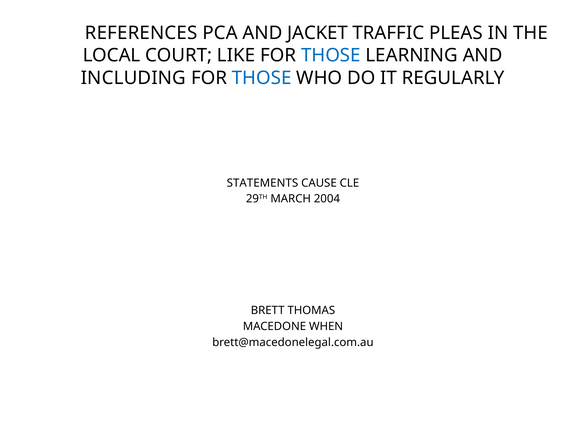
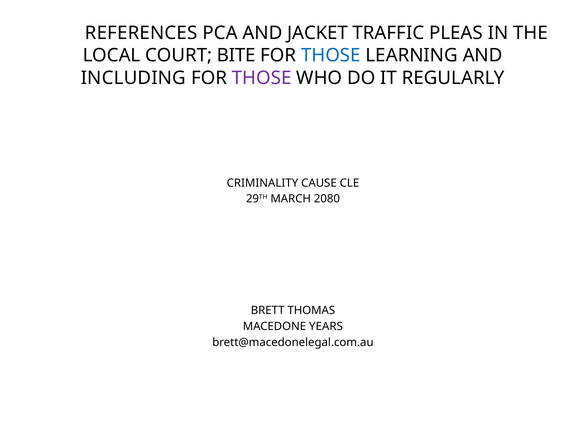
LIKE: LIKE -> BITE (236, 56)
THOSE colour: blue -> purple (262, 78)
STATEMENTS: STATEMENTS -> CRIMINALITY (262, 183)
2004: 2004 -> 2080 (327, 199)
WHEN: WHEN -> YEARS (326, 327)
